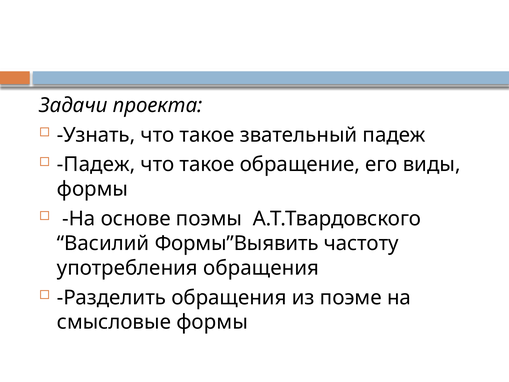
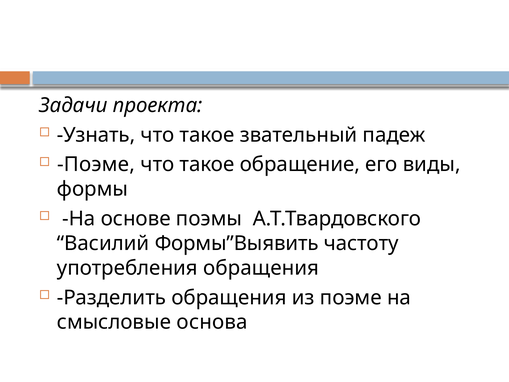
Падеж: Падеж -> Поэме (96, 164)
смысловые формы: формы -> основа (212, 322)
